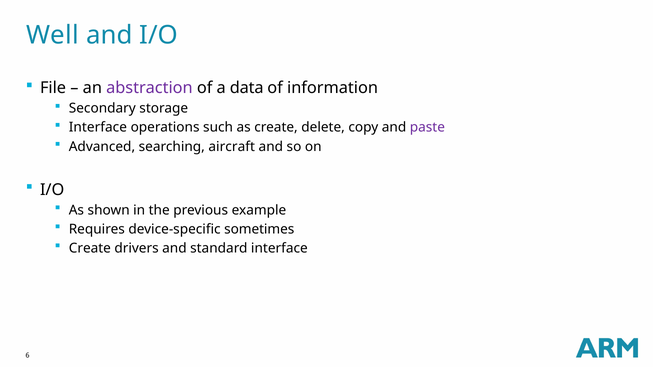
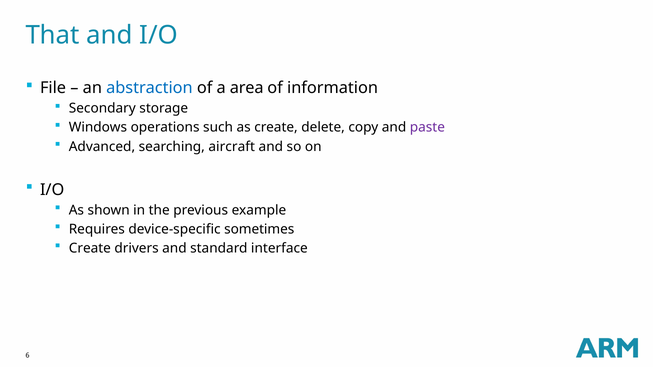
Well: Well -> That (53, 35)
abstraction colour: purple -> blue (149, 88)
data: data -> area (247, 88)
Interface: Interface -> Windows (98, 128)
